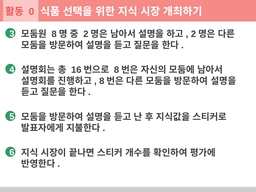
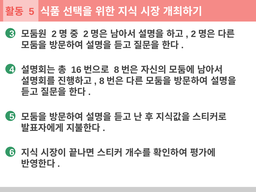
0: 0 -> 5 (32, 12)
8: 8 -> 2 (54, 34)
